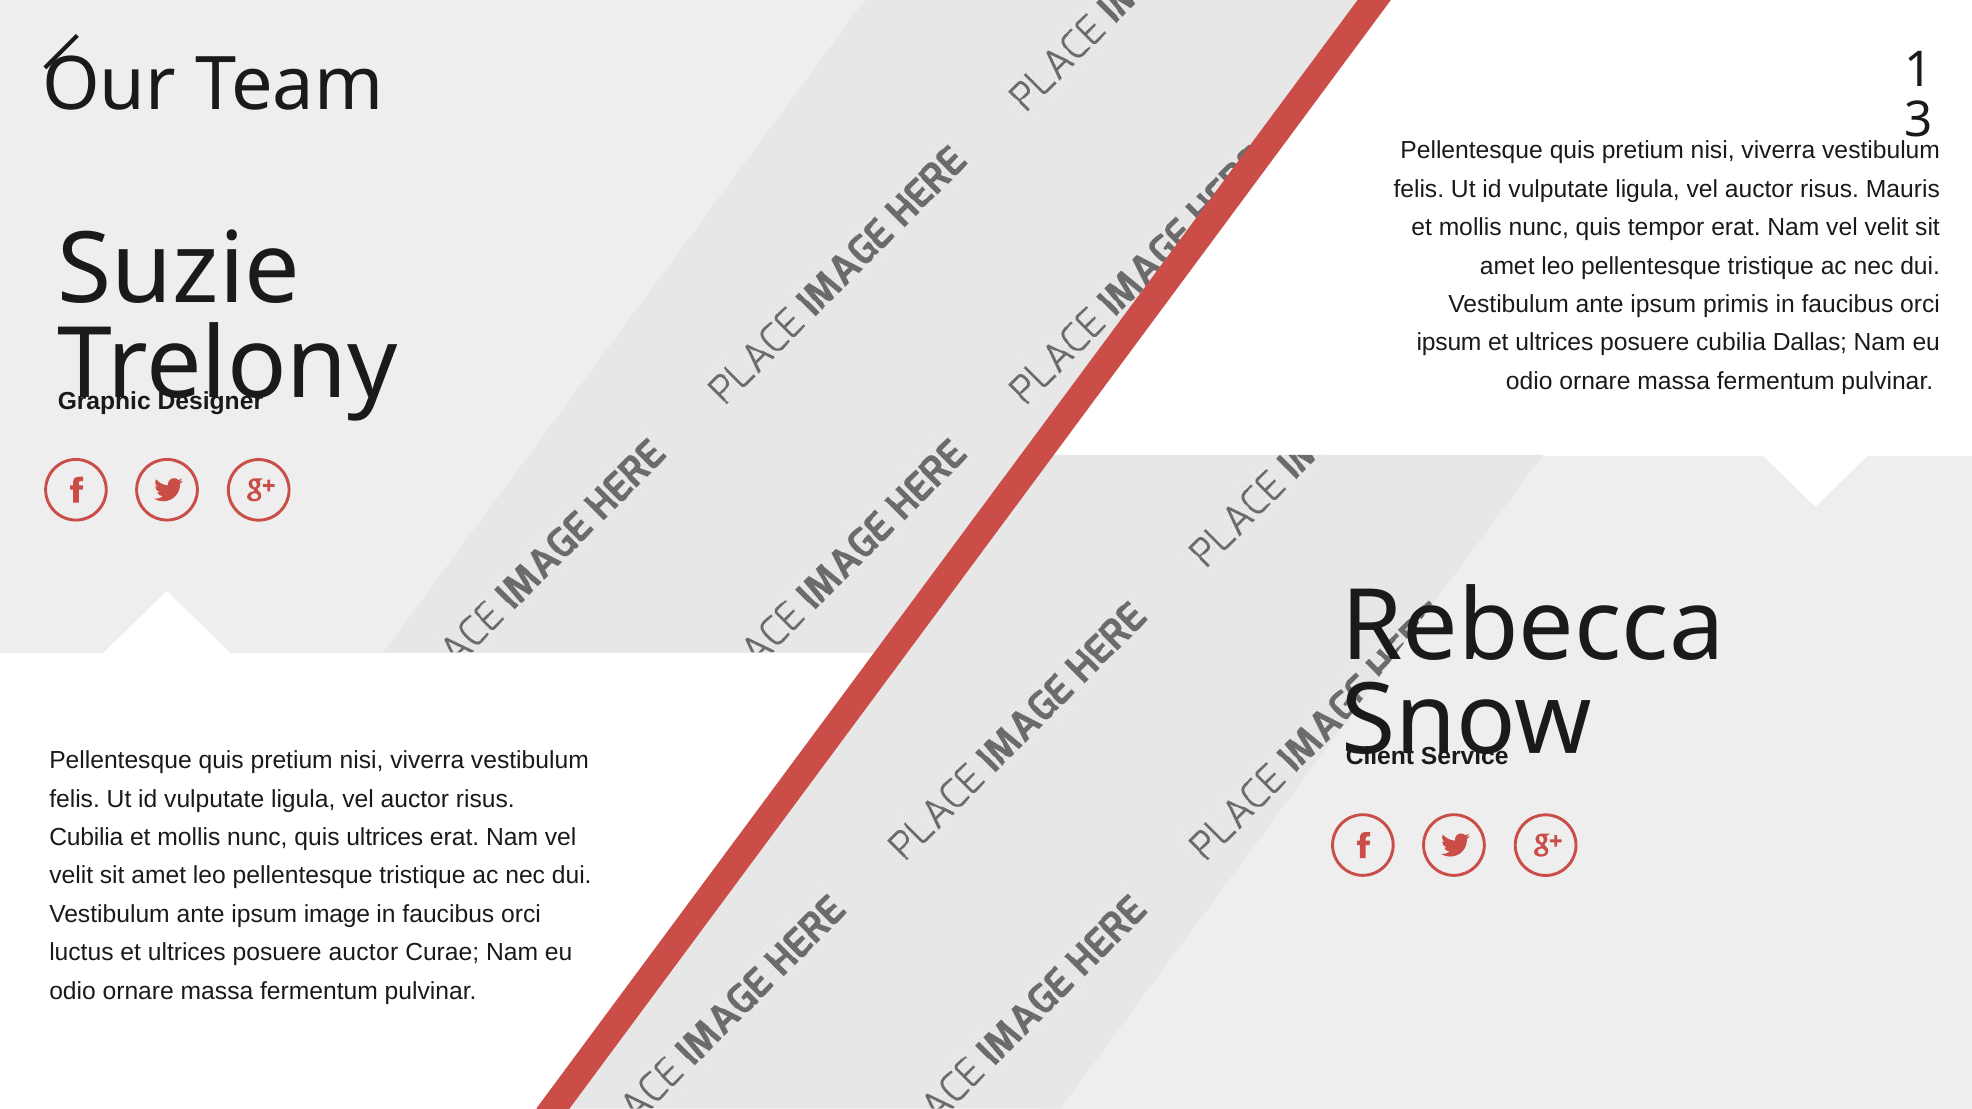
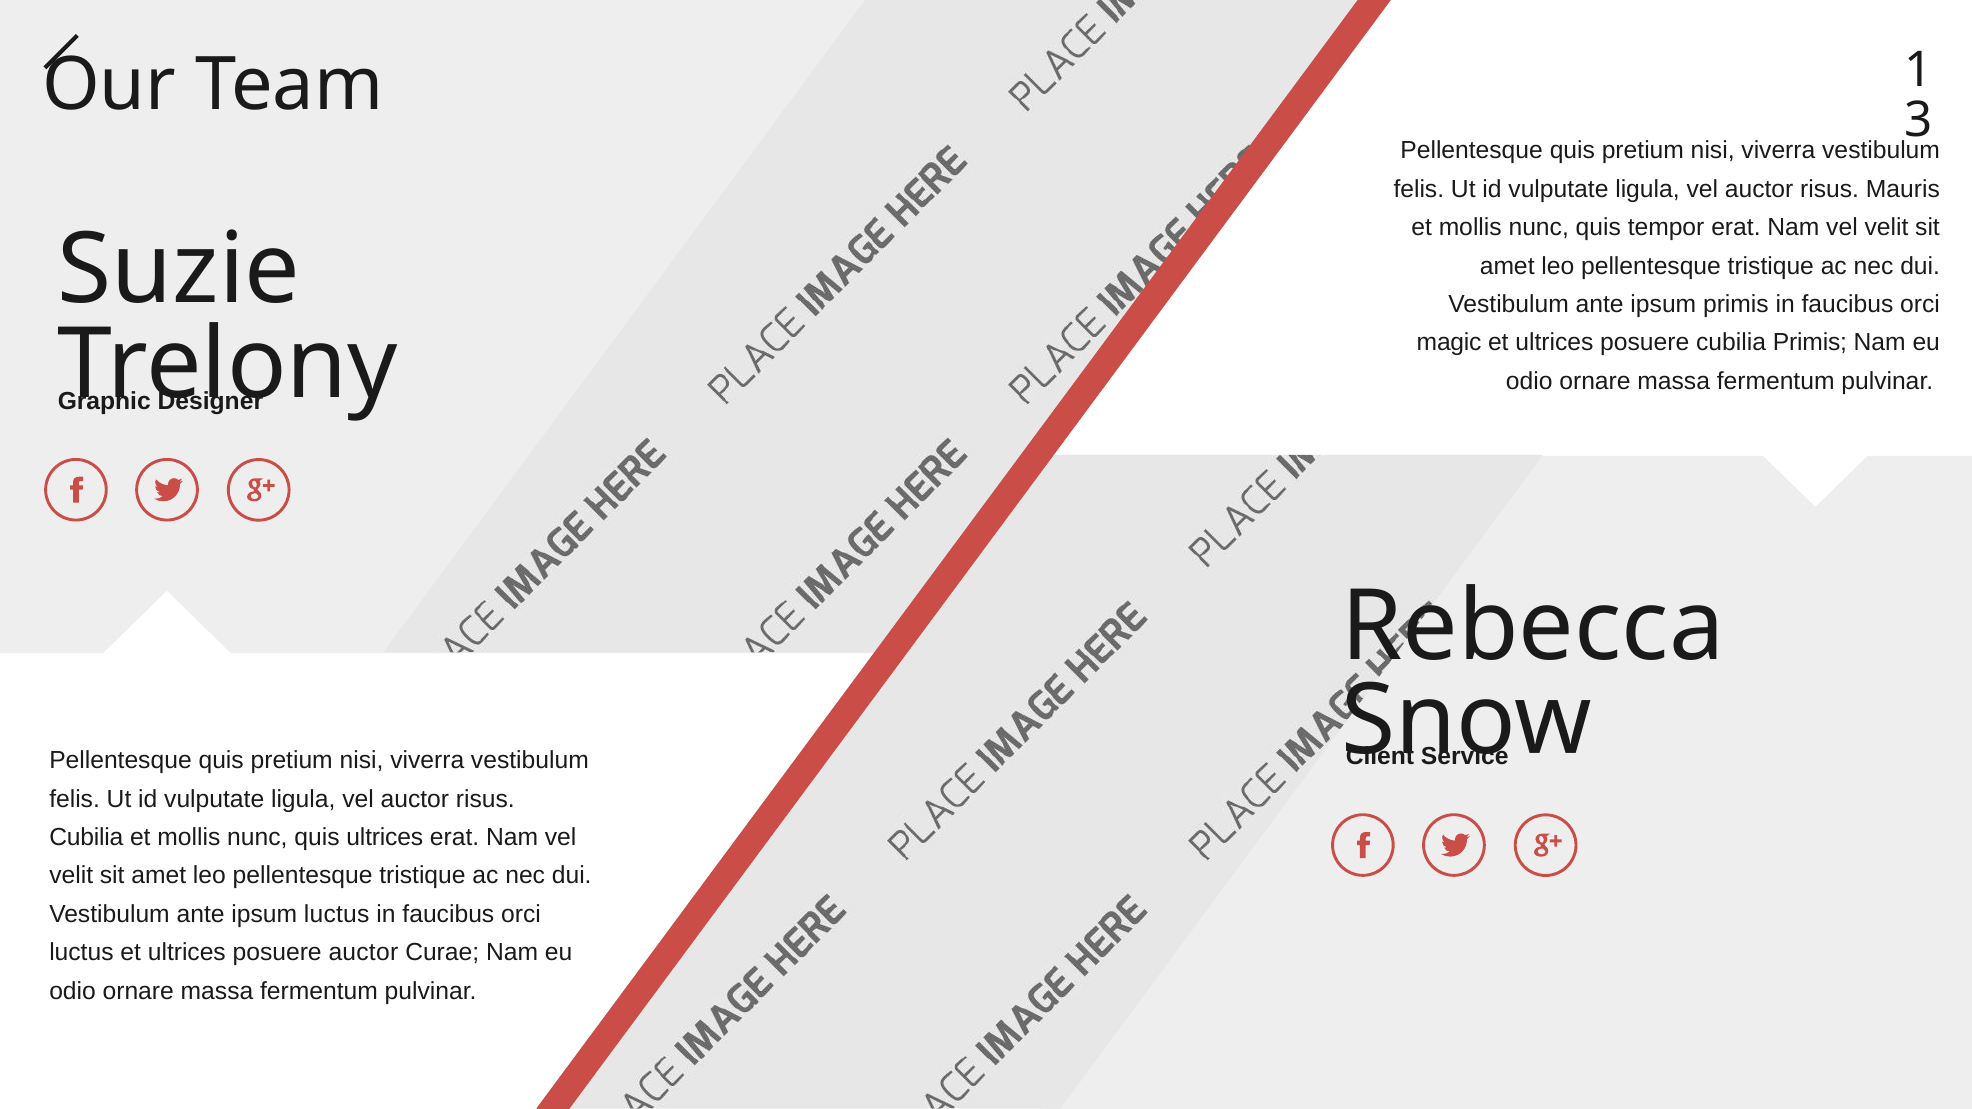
ipsum: ipsum -> magic (1449, 343)
cubilia Dallas: Dallas -> Primis (1810, 343)
ipsum image: image -> luctus (337, 914)
